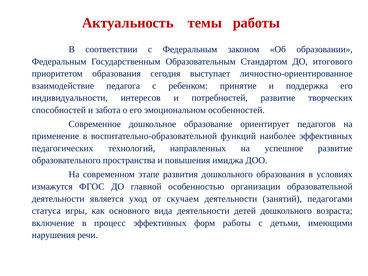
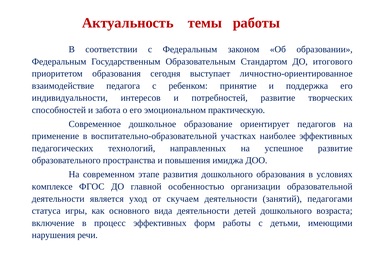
особенностей: особенностей -> практическую (237, 110)
функций: функций -> участках (238, 136)
измажутся: измажутся -> комплексе (52, 187)
